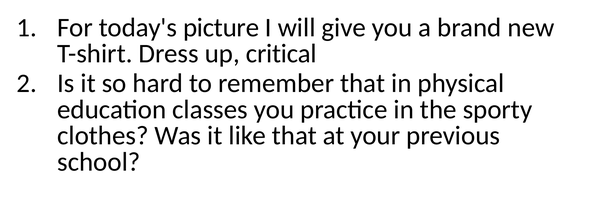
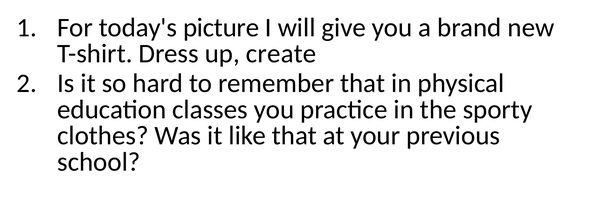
critical: critical -> create (281, 54)
